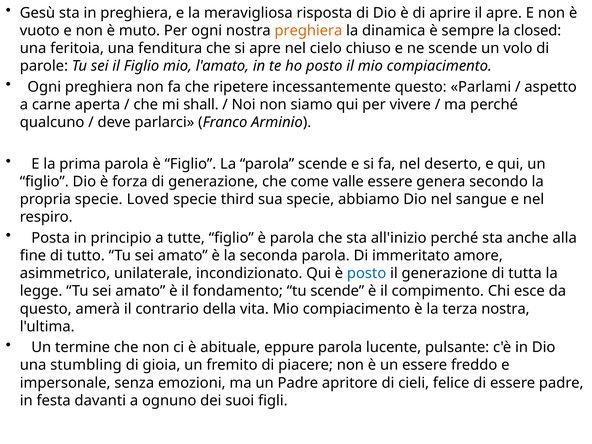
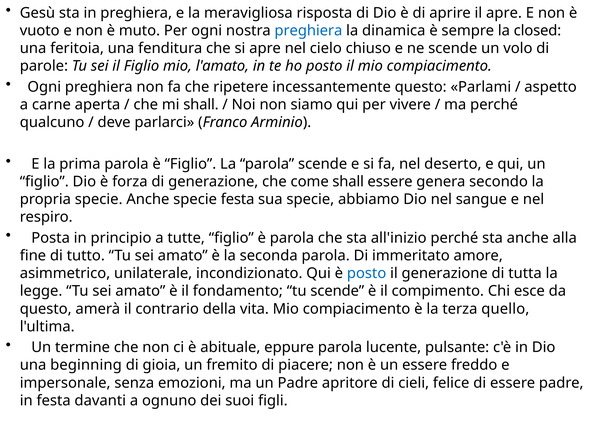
preghiera colour: orange -> blue (308, 31)
come valle: valle -> shall (348, 182)
specie Loved: Loved -> Anche (148, 199)
specie third: third -> festa (238, 199)
terza nostra: nostra -> quello (505, 309)
stumbling: stumbling -> beginning (86, 365)
